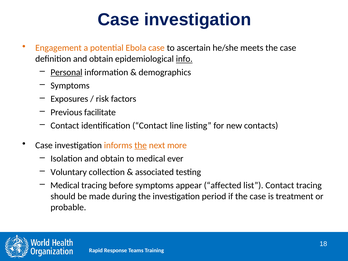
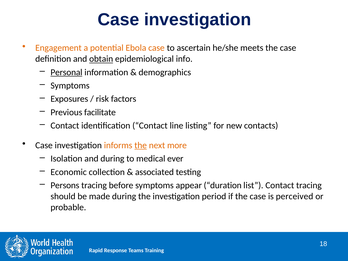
obtain underline: none -> present (101, 59)
info underline: present -> none (184, 59)
Isolation and obtain: obtain -> during (112, 159)
Voluntary: Voluntary -> Economic (69, 172)
Medical: Medical -> Persons (65, 185)
affected: affected -> duration (223, 185)
treatment: treatment -> perceived (295, 196)
